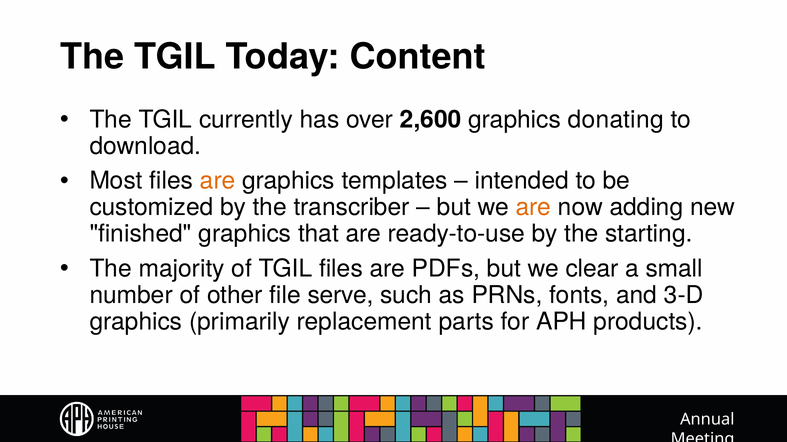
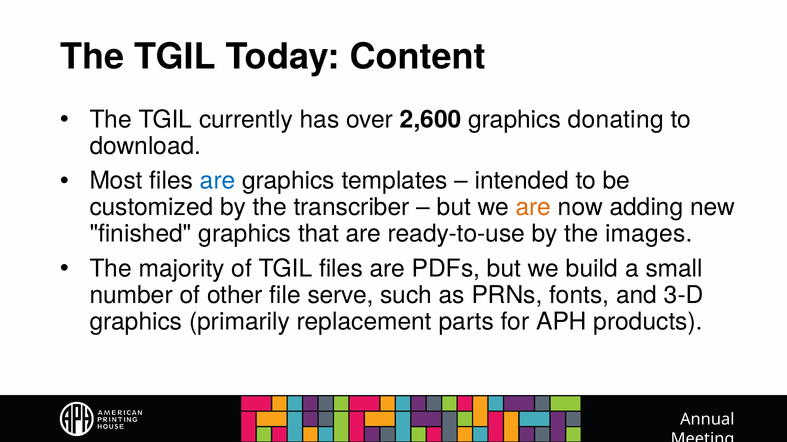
are colour: orange -> blue (218, 181)
starting: starting -> images (649, 234)
clear: clear -> build (592, 269)
